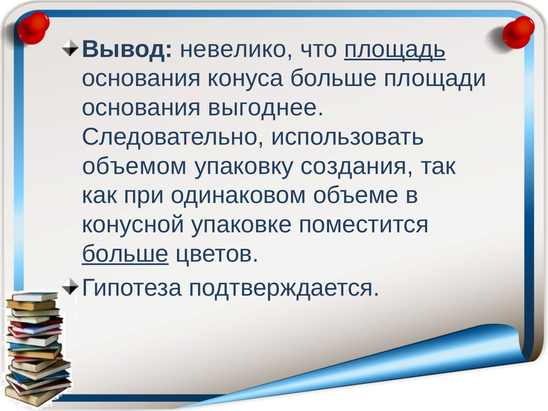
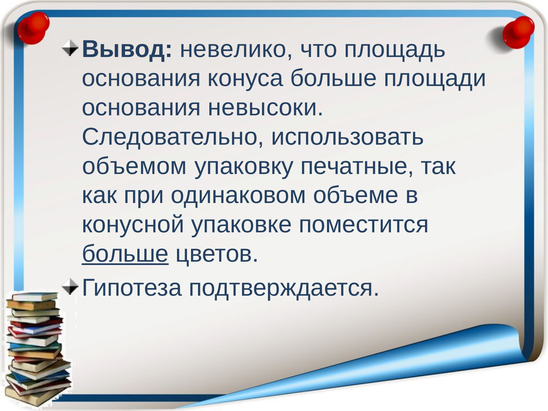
площадь underline: present -> none (395, 49)
выгоднее: выгоднее -> невысоки (266, 107)
создания: создания -> печатные (357, 166)
